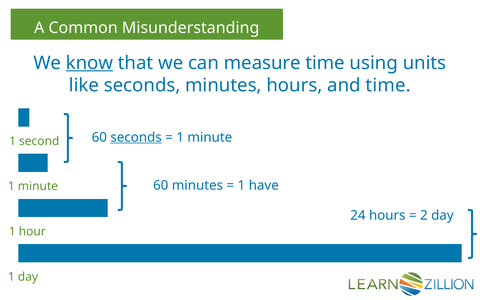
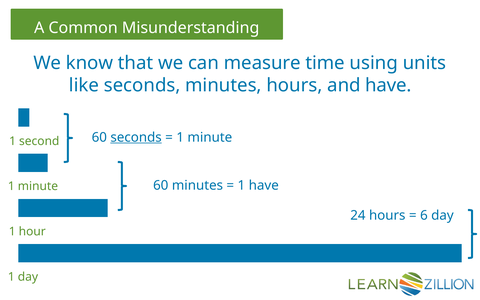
know underline: present -> none (90, 63)
and time: time -> have (388, 85)
2: 2 -> 6 (424, 215)
